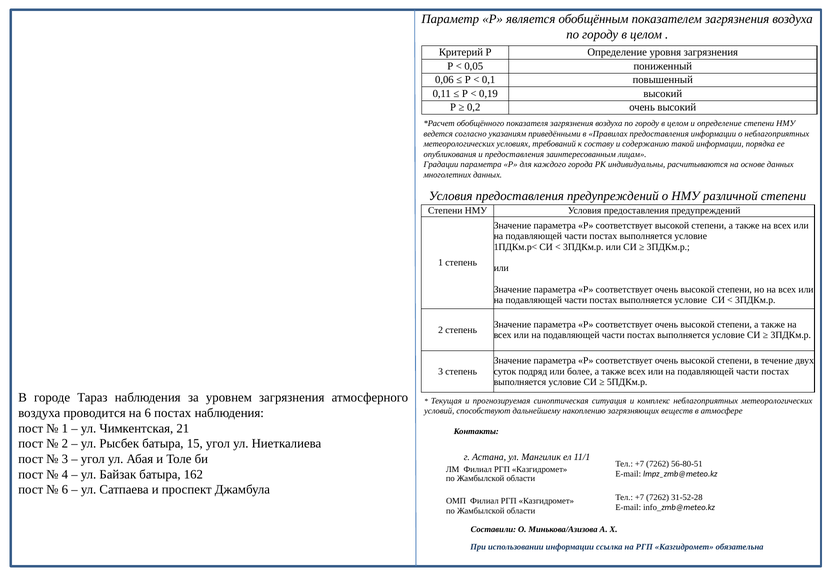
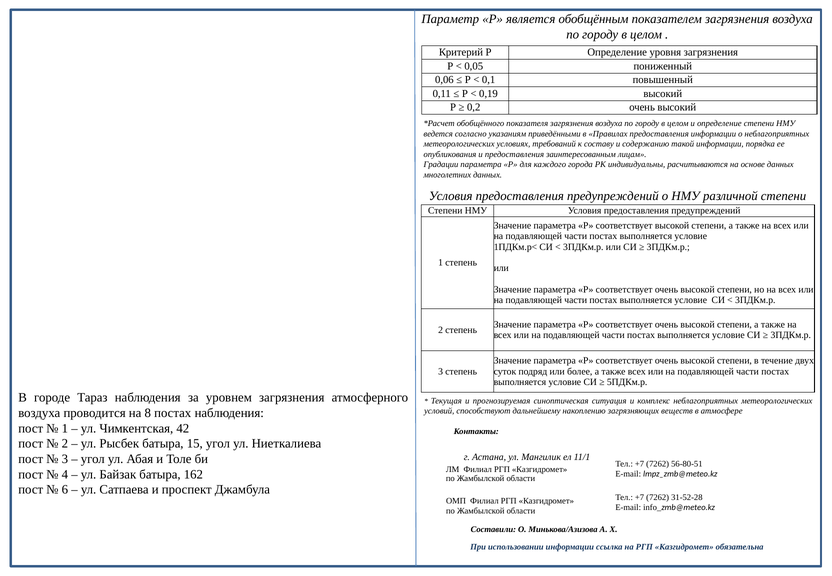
на 6: 6 -> 8 (148, 413)
21: 21 -> 42 (183, 428)
